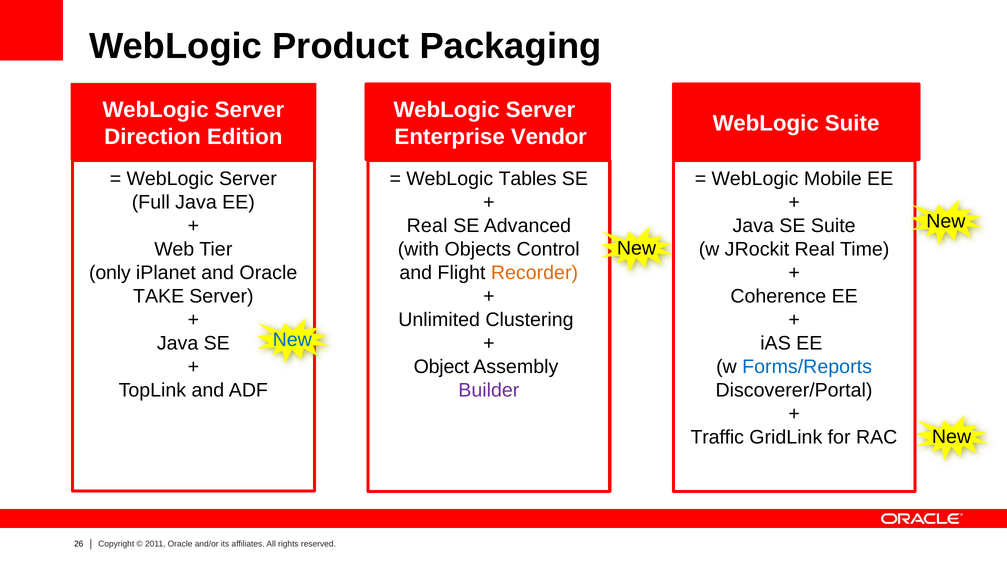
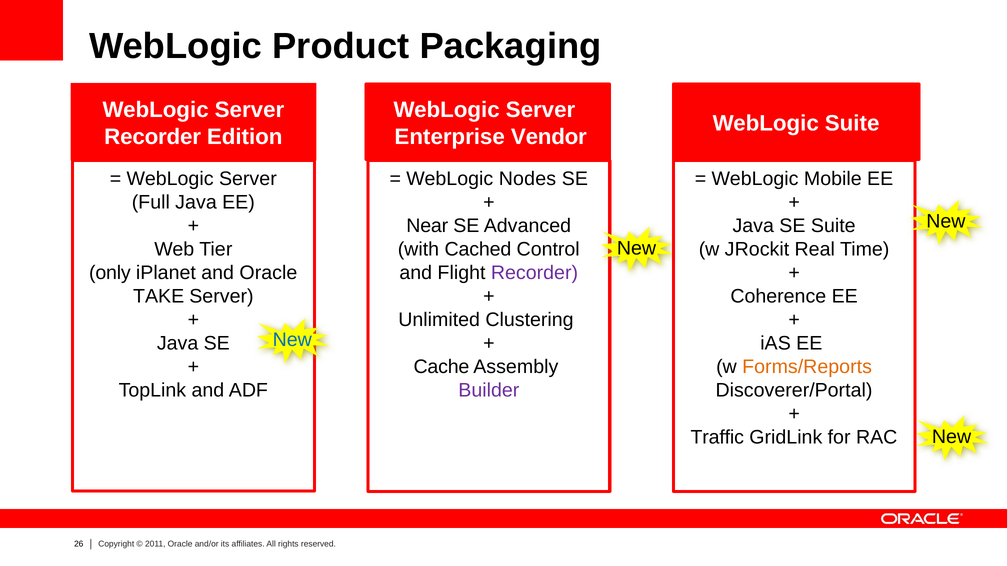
Direction: Direction -> Recorder (153, 137)
Tables: Tables -> Nodes (527, 179)
Real: Real -> Near (427, 226)
Objects: Objects -> Cached (478, 249)
Recorder colour: orange -> purple (534, 273)
Object: Object -> Cache (441, 367)
Forms/Reports colour: blue -> orange (807, 367)
